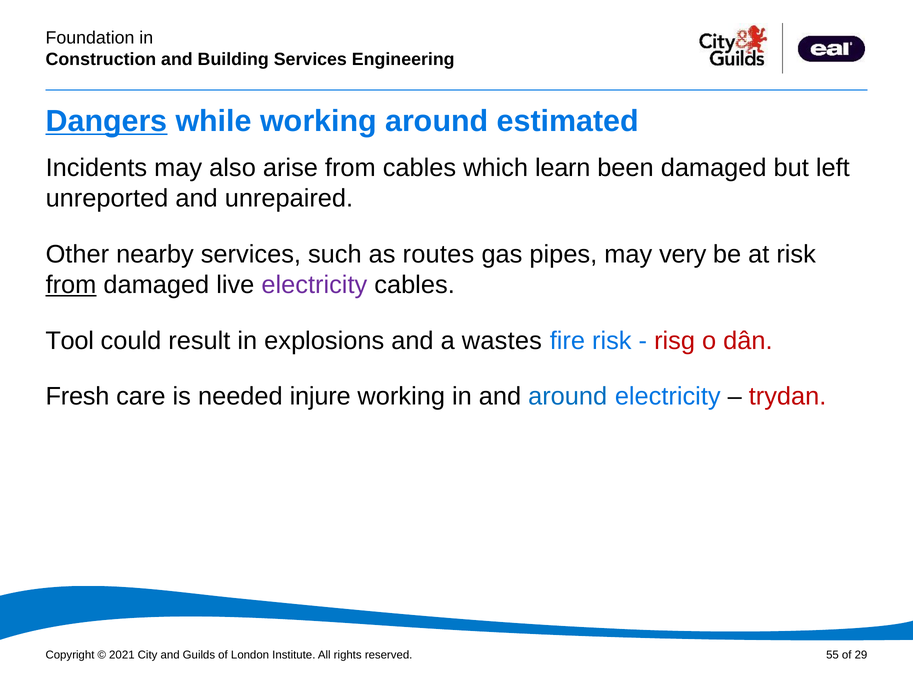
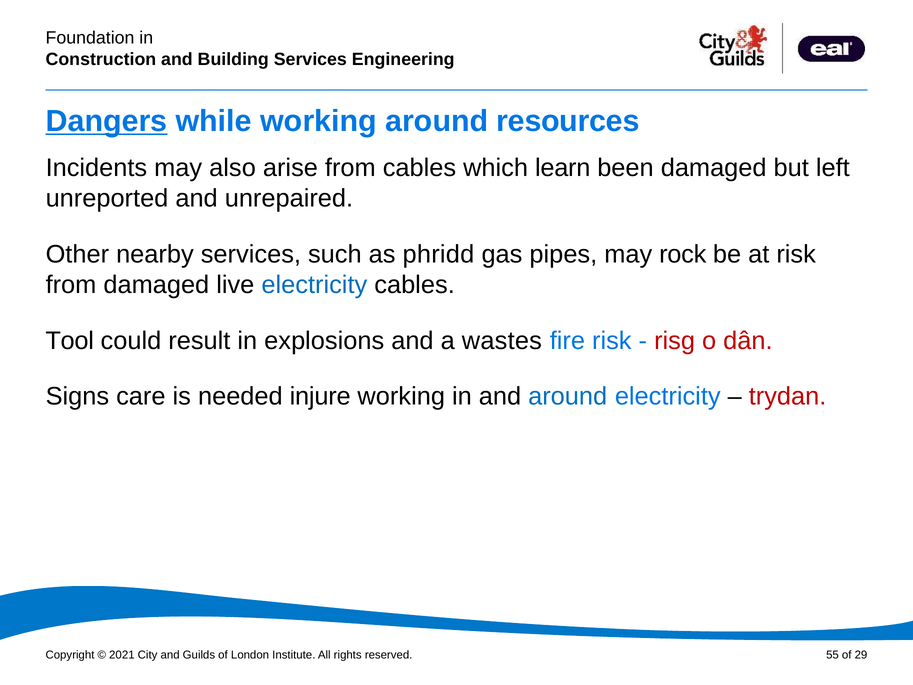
estimated: estimated -> resources (568, 121)
routes: routes -> phridd (438, 254)
very: very -> rock (683, 254)
from underline: present -> none (71, 285)
electricity colour: purple -> blue (314, 285)
Fresh: Fresh -> Signs (77, 396)
